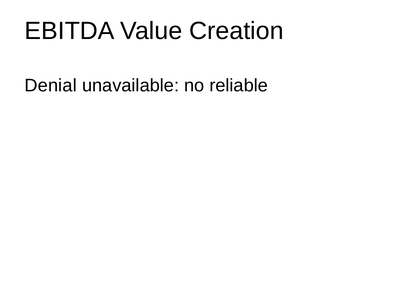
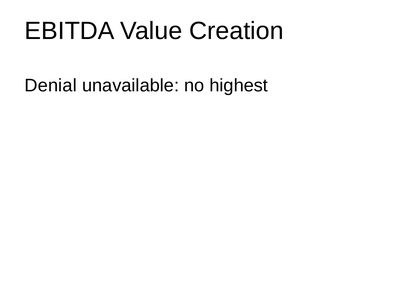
reliable: reliable -> highest (239, 86)
